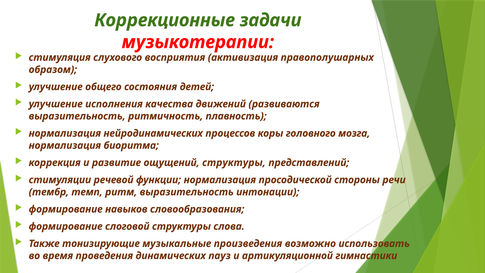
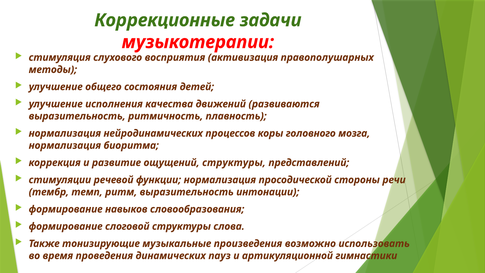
образом: образом -> методы (53, 70)
